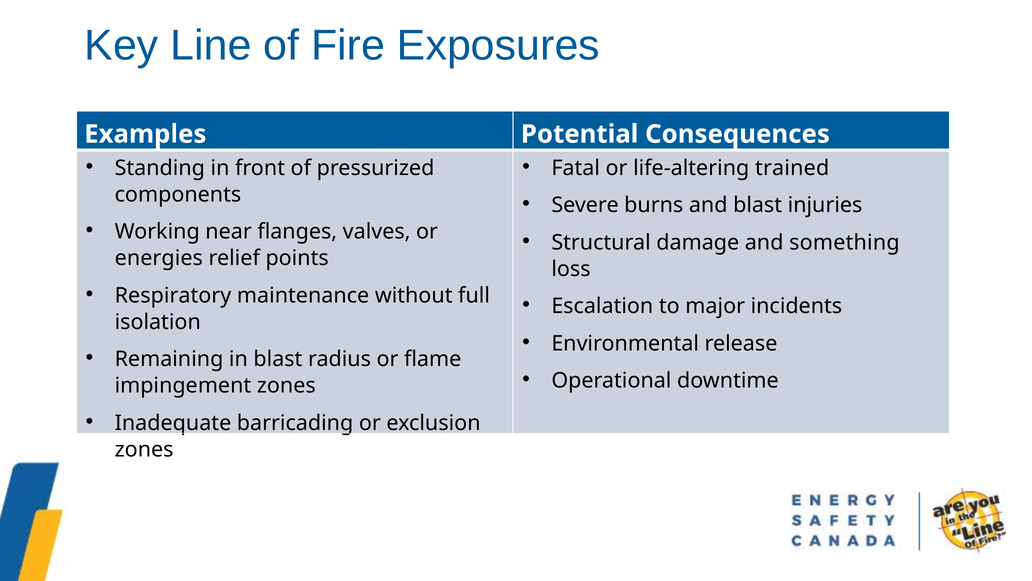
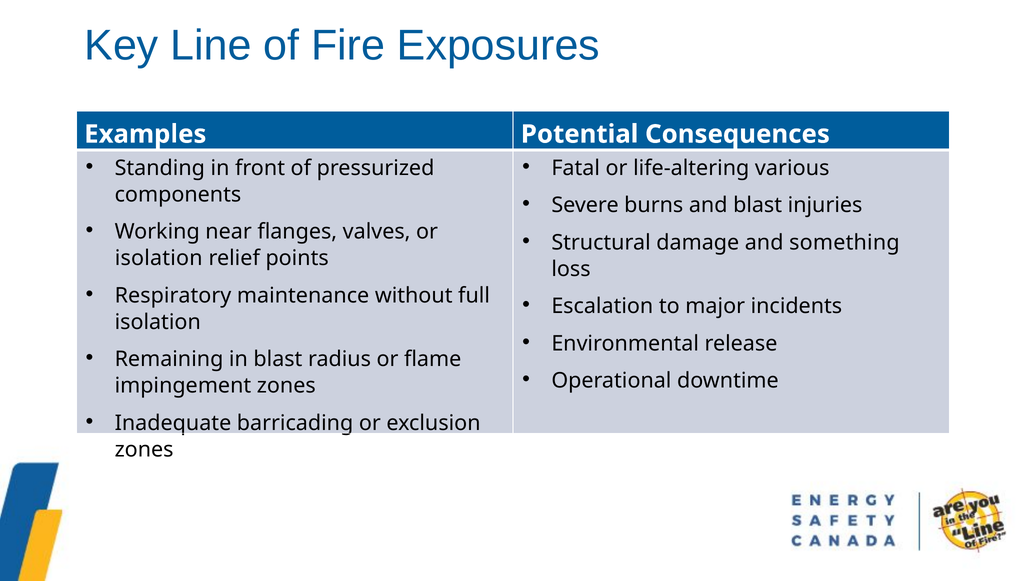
trained: trained -> various (792, 168)
energies: energies -> isolation (159, 258)
